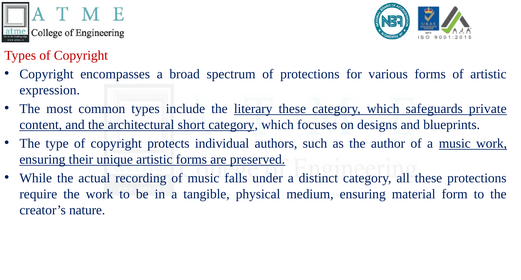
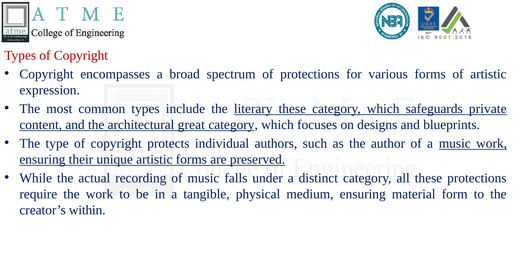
short: short -> great (191, 125)
nature: nature -> within (87, 210)
